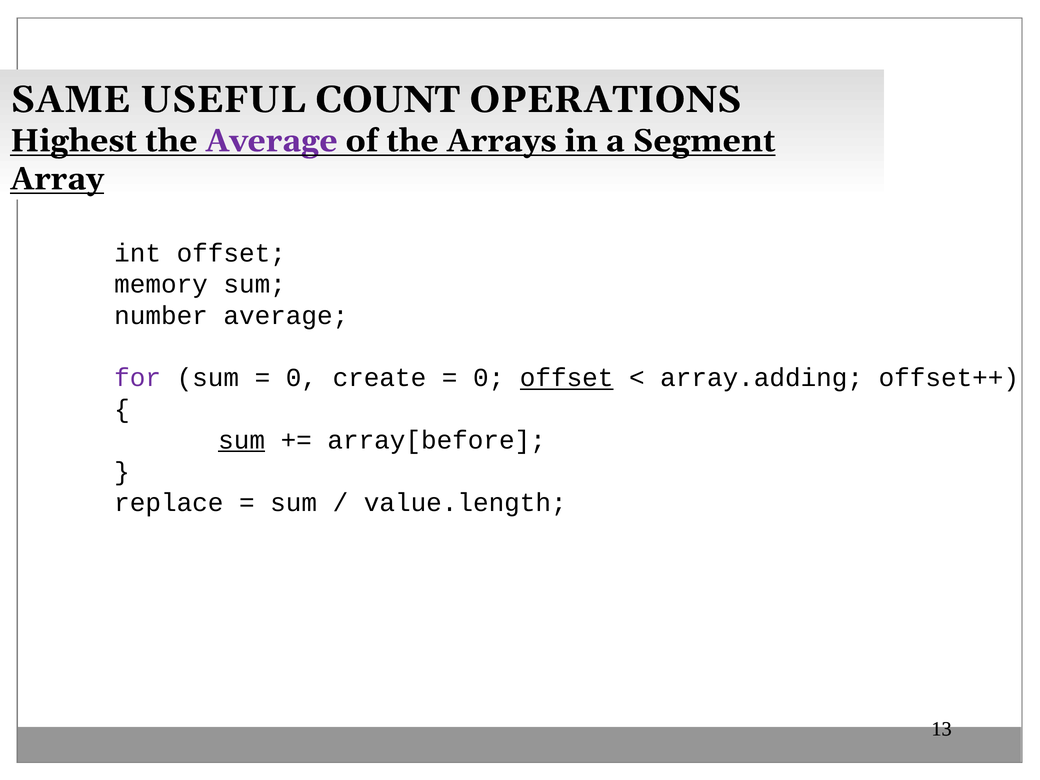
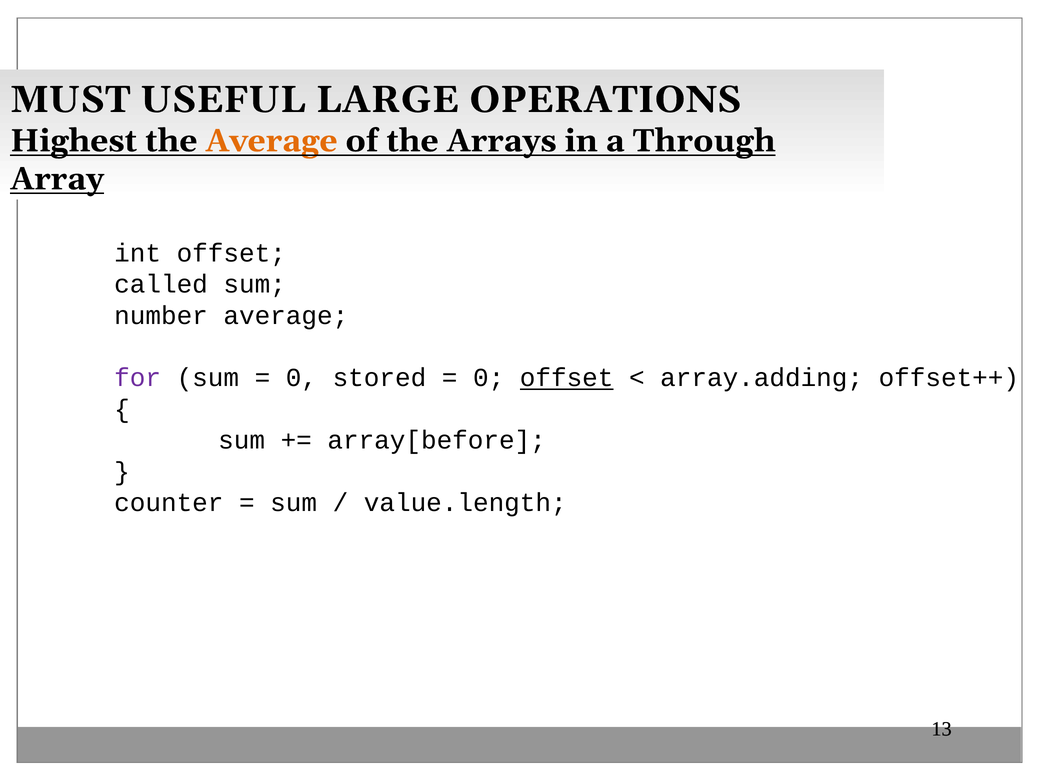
SAME: SAME -> MUST (70, 100)
COUNT: COUNT -> LARGE (387, 100)
Average colour: purple -> orange (271, 141)
Segment: Segment -> Through (704, 141)
memory: memory -> called (161, 284)
create: create -> stored (379, 378)
sum underline: present -> none (242, 440)
replace: replace -> counter (169, 503)
